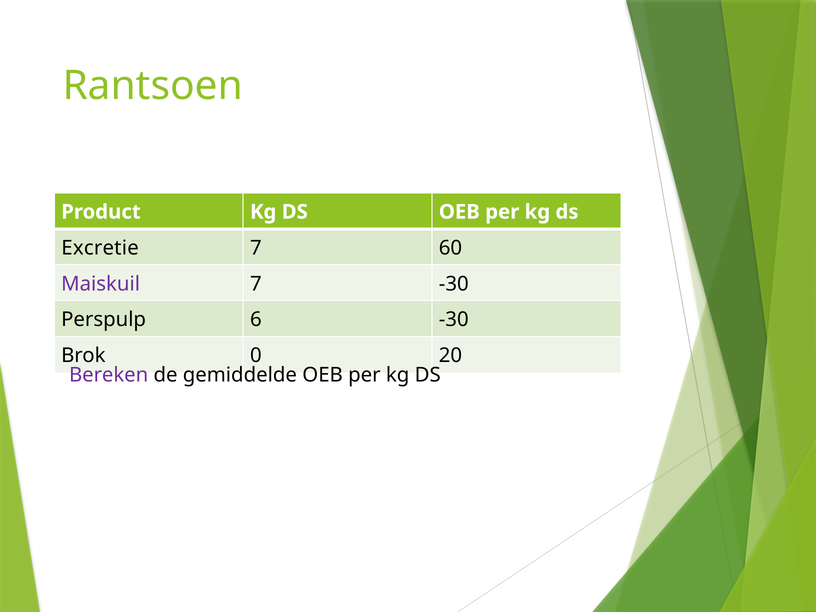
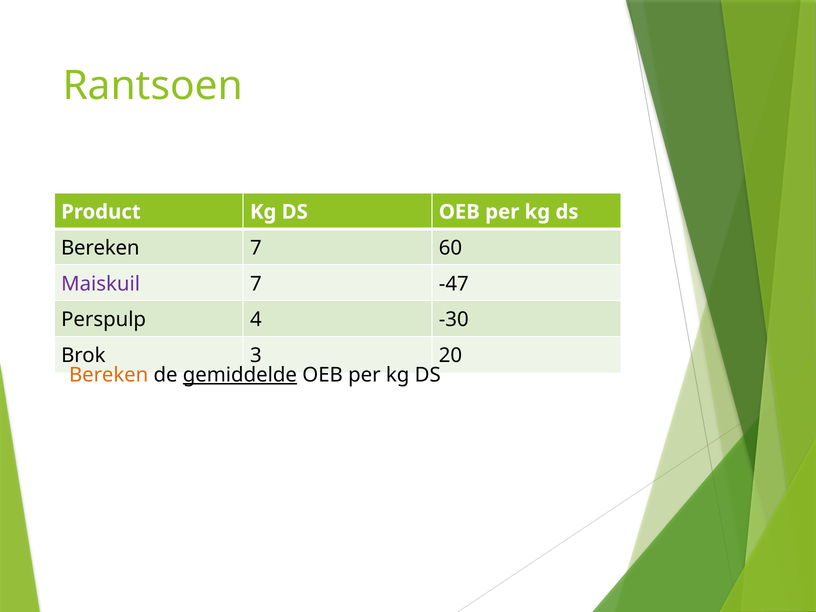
Excretie: Excretie -> Bereken (100, 248)
7 -30: -30 -> -47 (454, 284)
6: 6 -> 4 (256, 320)
0: 0 -> 3 (256, 356)
Bereken colour: purple -> orange (109, 375)
gemiddelde underline: none -> present (240, 375)
